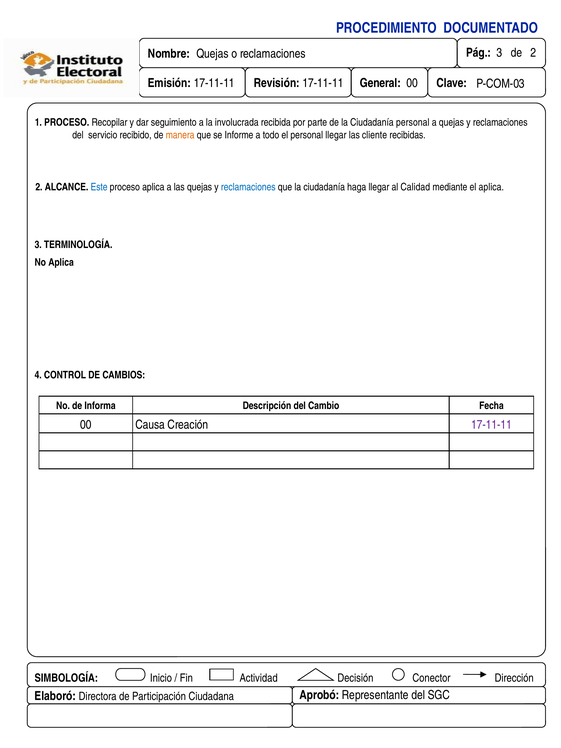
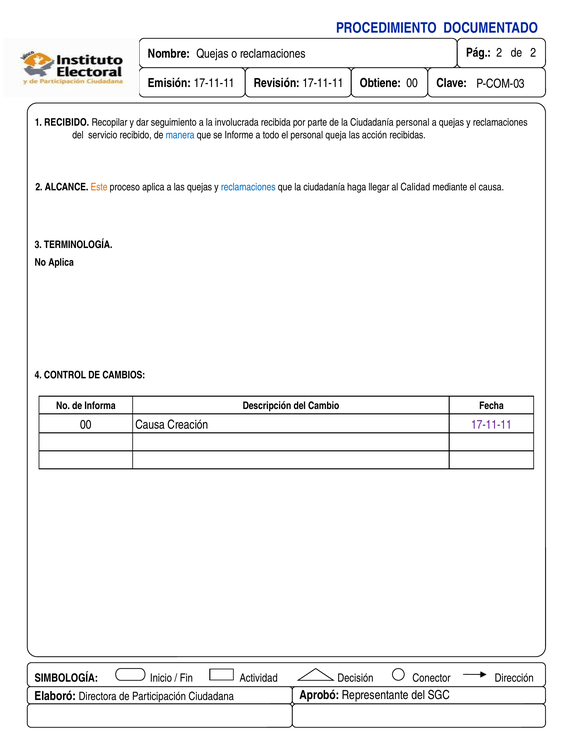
3: 3 -> 2 (499, 53)
General: General -> Obtiene (380, 83)
1 PROCESO: PROCESO -> RECIBIDO (67, 122)
manera colour: orange -> blue (180, 135)
personal llegar: llegar -> queja (336, 135)
cliente: cliente -> acción (374, 135)
Este colour: blue -> orange (99, 187)
el aplica: aplica -> causa (491, 187)
